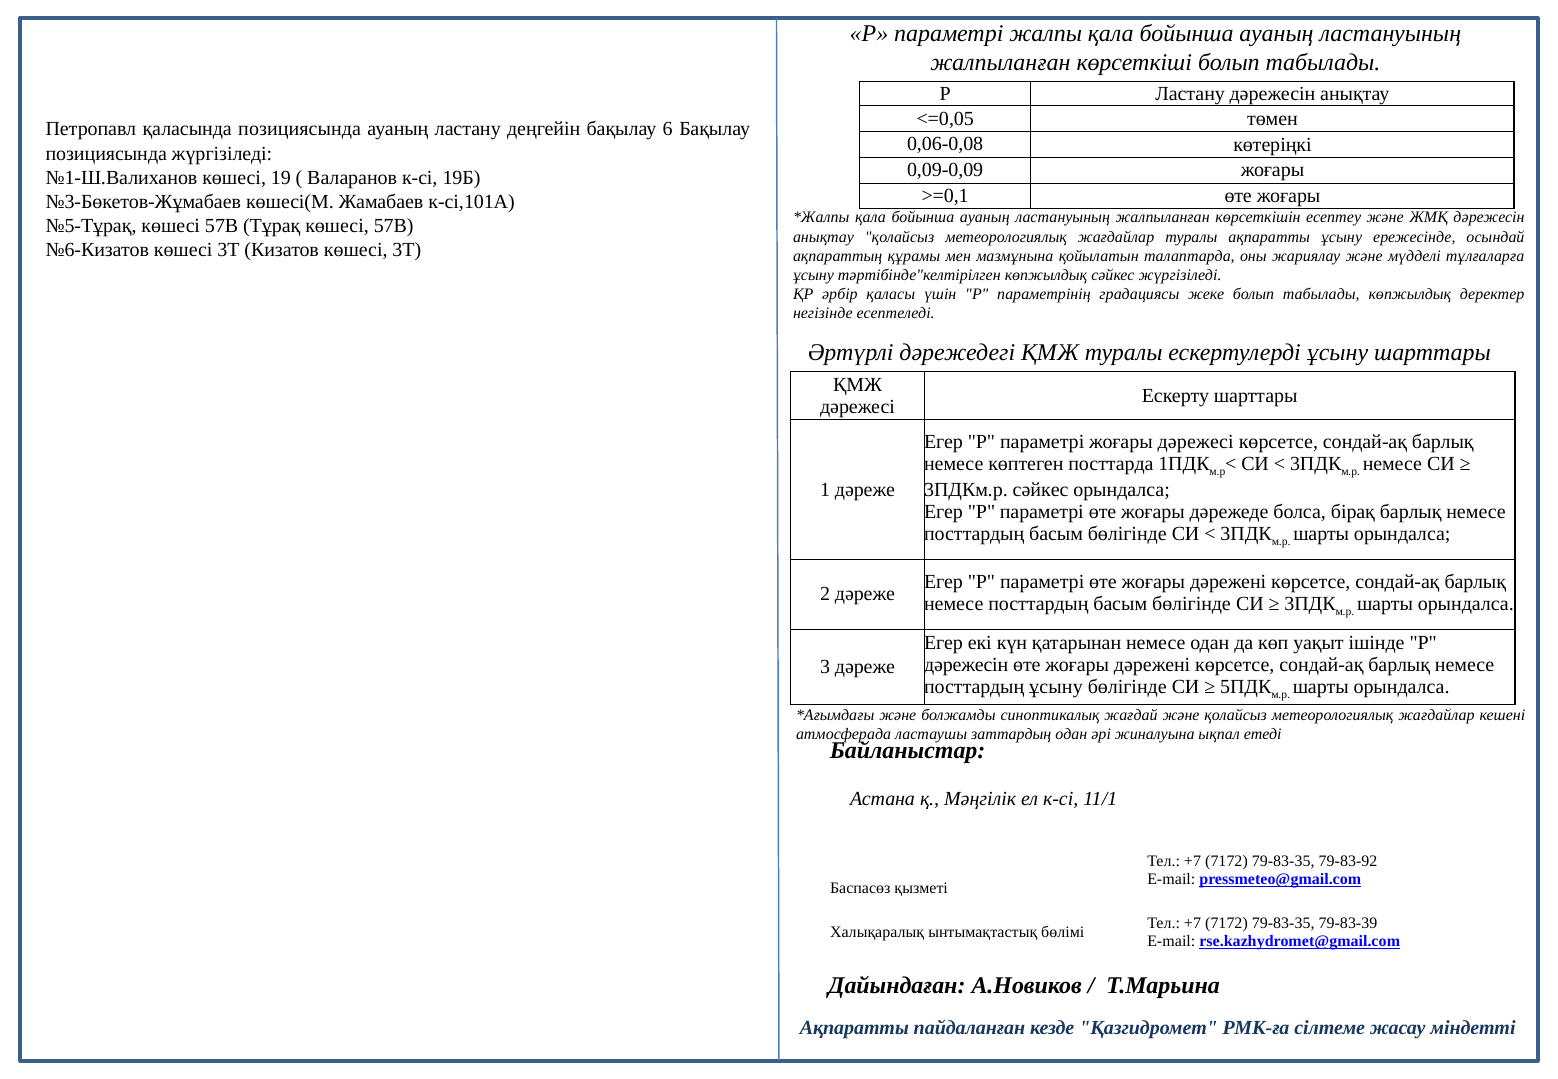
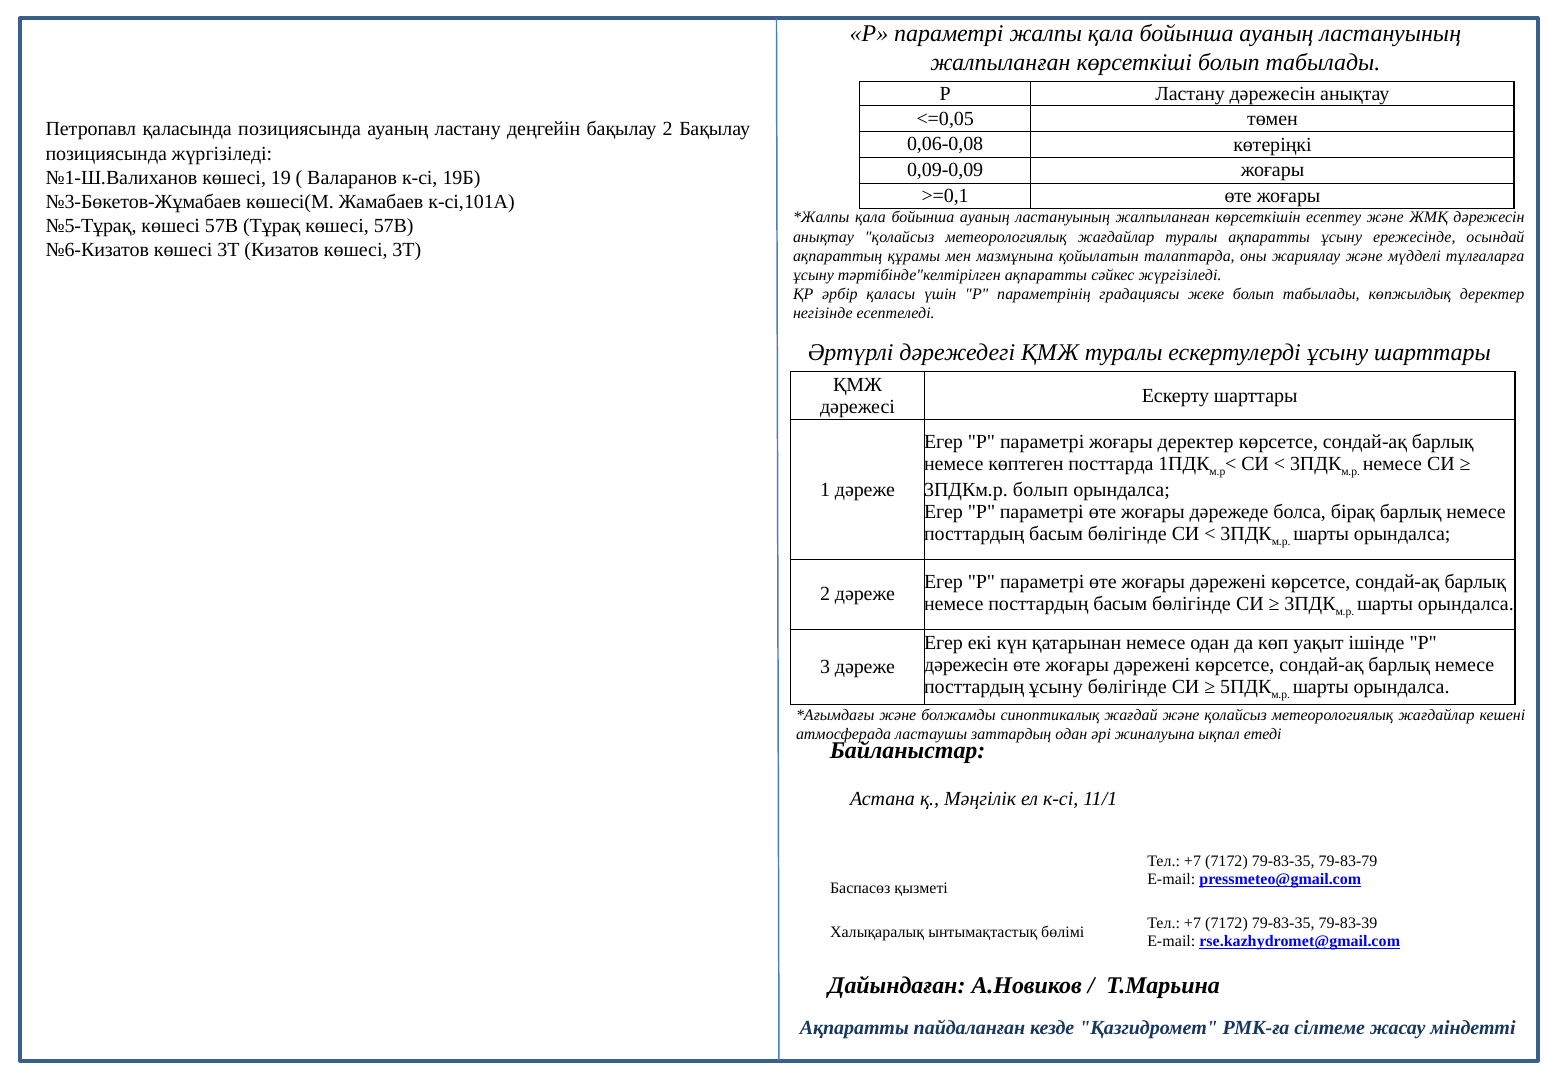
бақылау 6: 6 -> 2 (668, 129)
тәртібінде"келтірілген көпжылдық: көпжылдық -> ақпаратты (1046, 275)
жоғары дәрежесі: дәрежесі -> деректер (1196, 442)
3ПДКм.р сәйкес: сәйкес -> болып (1040, 489)
79-83-92: 79-83-92 -> 79-83-79 (1348, 861)
